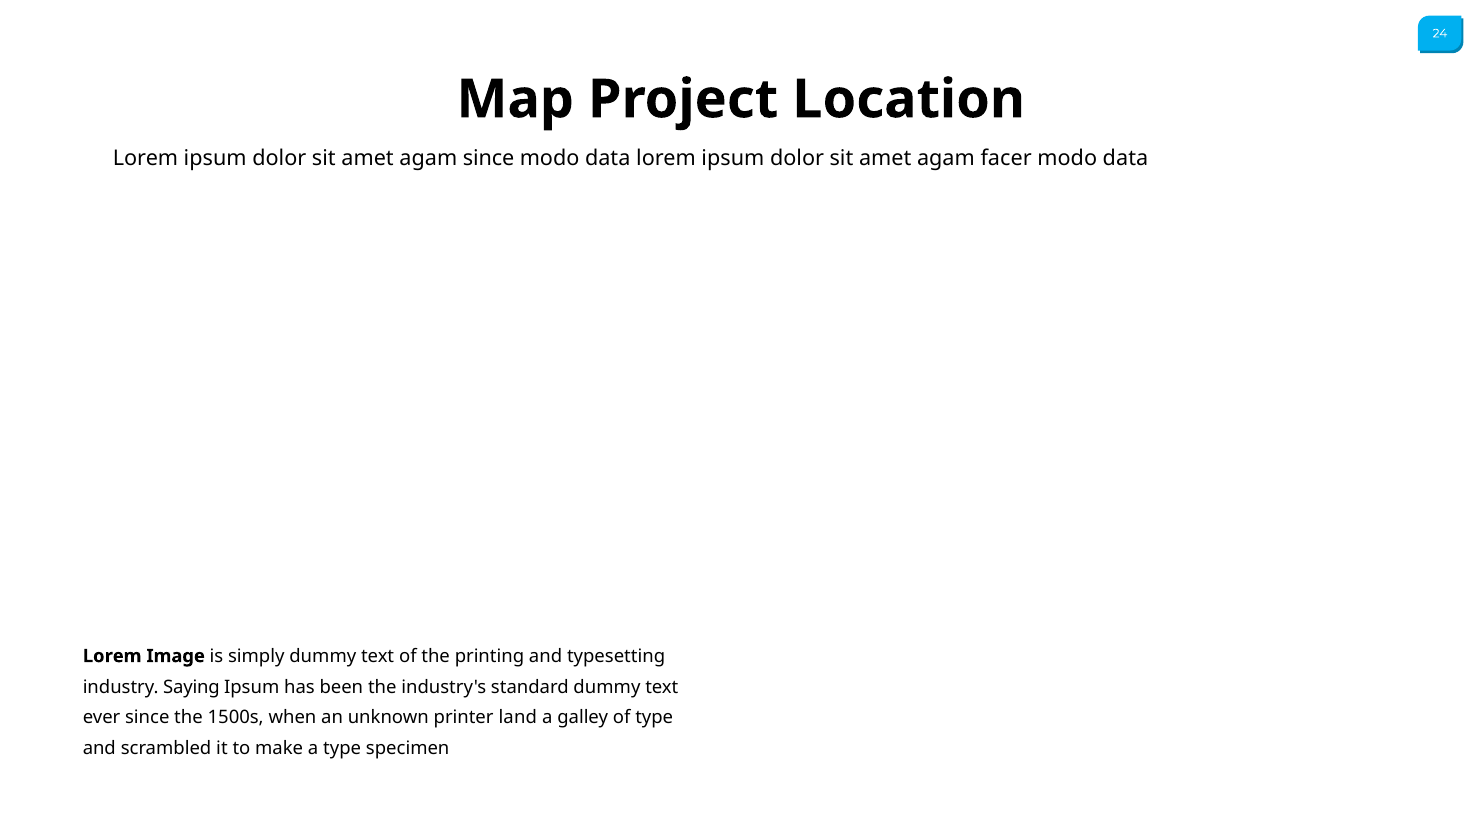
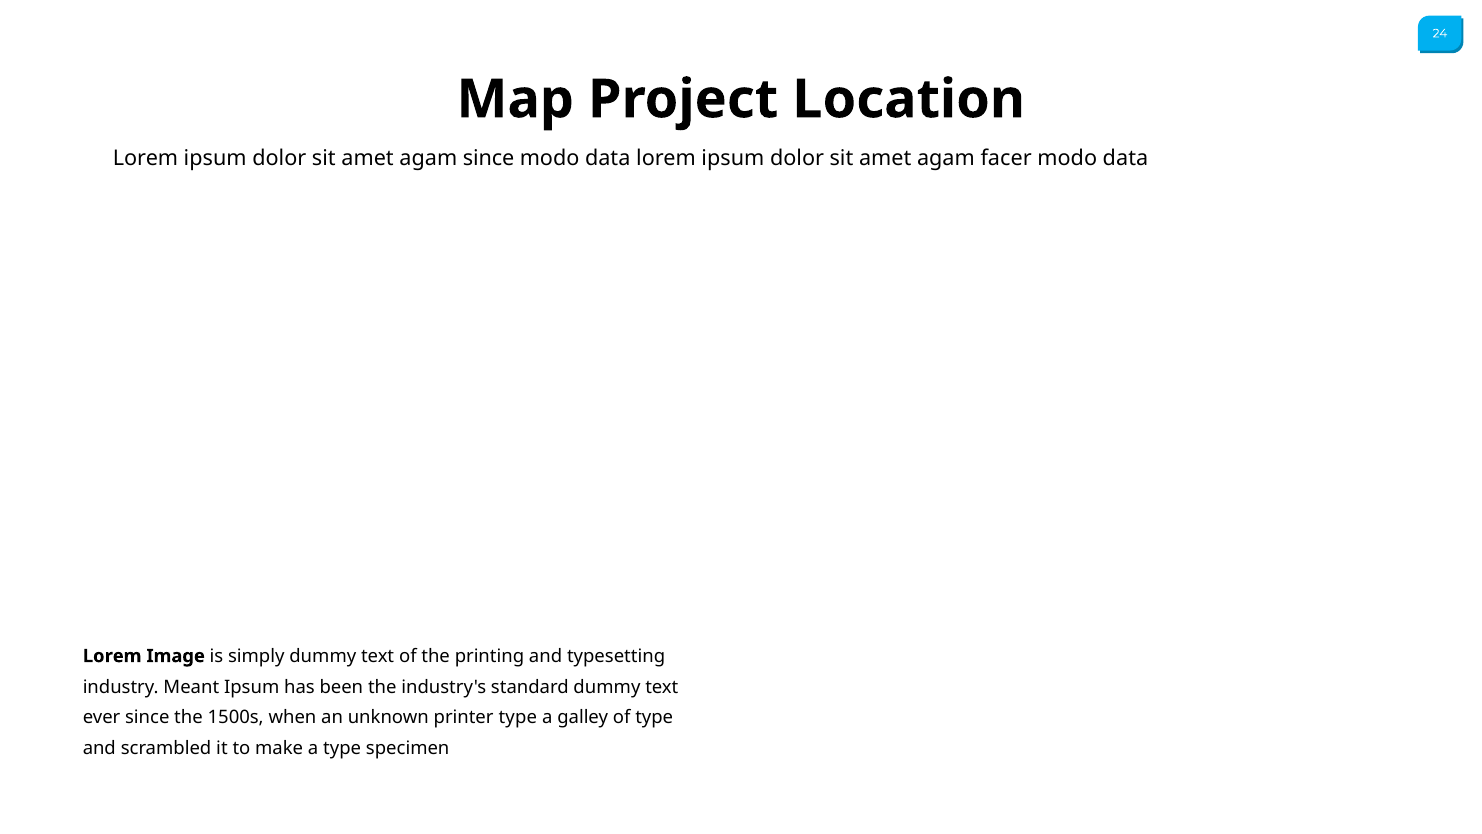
Saying: Saying -> Meant (191, 687)
printer land: land -> type (518, 718)
